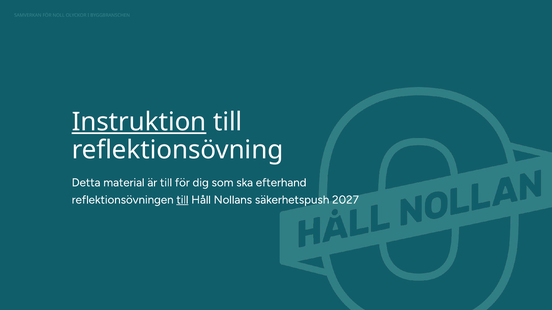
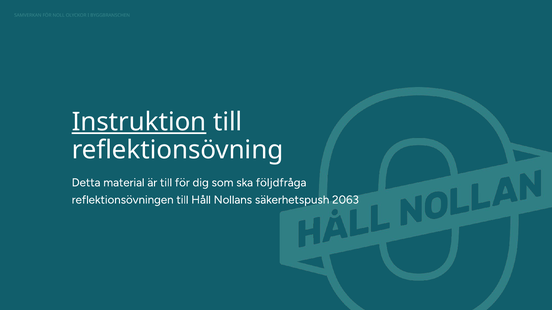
efterhand: efterhand -> följdfråga (281, 183)
till underline: present -> none (182, 200)
2027: 2027 -> 2063 (345, 200)
